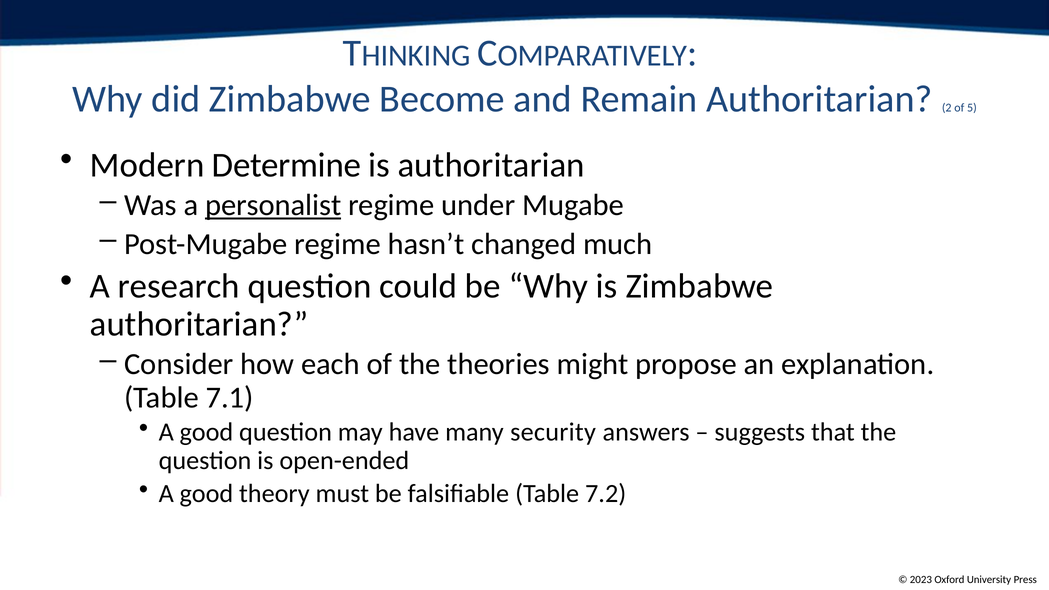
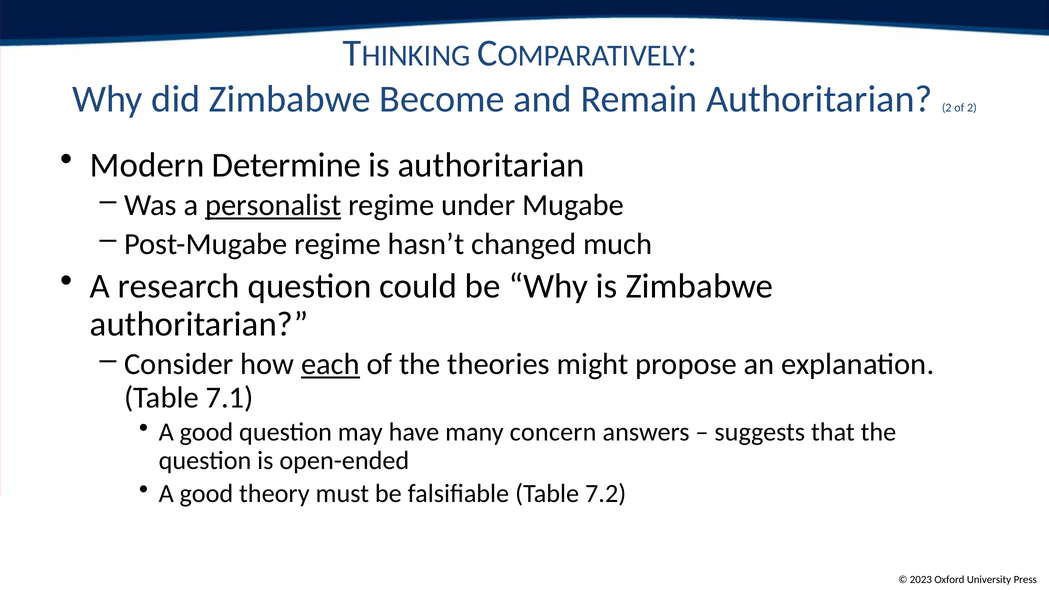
of 5: 5 -> 2 (972, 108)
each underline: none -> present (330, 364)
security: security -> concern (553, 432)
